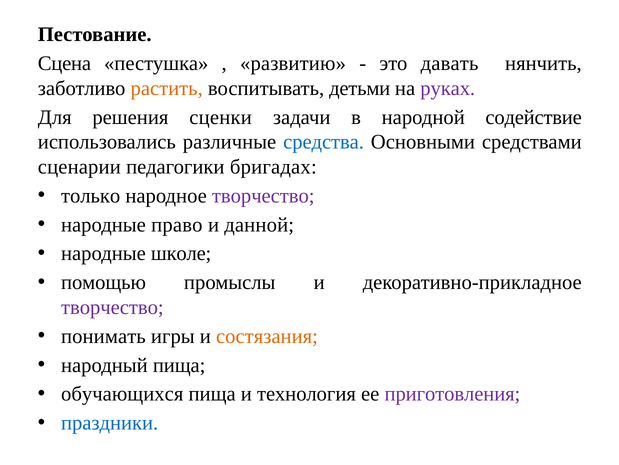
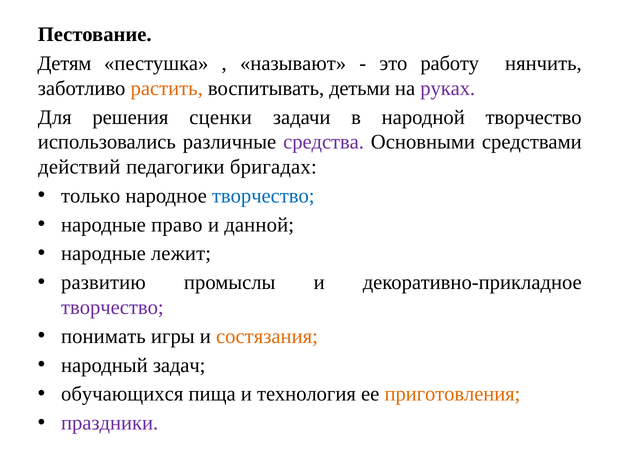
Сцена: Сцена -> Детям (64, 63)
развитию: развитию -> называют (293, 63)
давать: давать -> работу (450, 63)
народной содействие: содействие -> творчество (534, 117)
средства colour: blue -> purple (324, 142)
сценарии: сценарии -> действий (79, 167)
творчество colour: purple -> blue (263, 195)
школе: школе -> лежит (181, 253)
помощью: помощью -> развитию (103, 282)
народный пища: пища -> задач (179, 365)
приготовления colour: purple -> orange (452, 394)
праздники colour: blue -> purple (110, 422)
